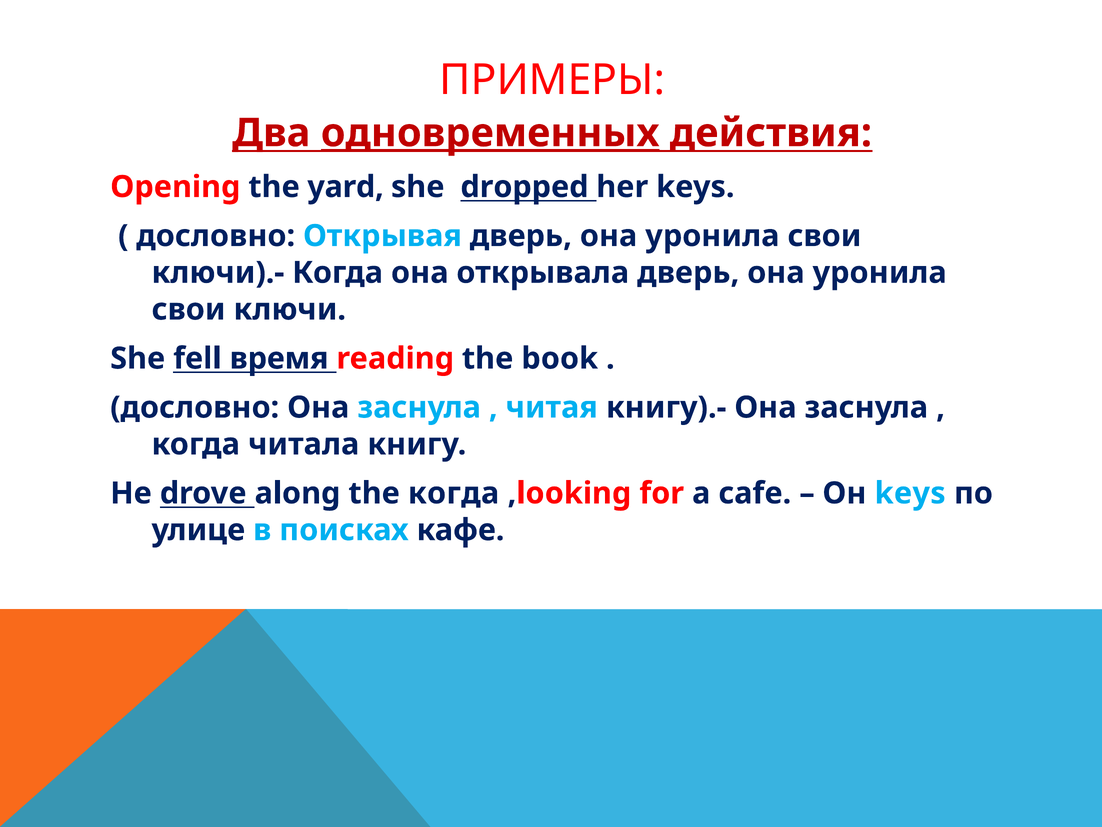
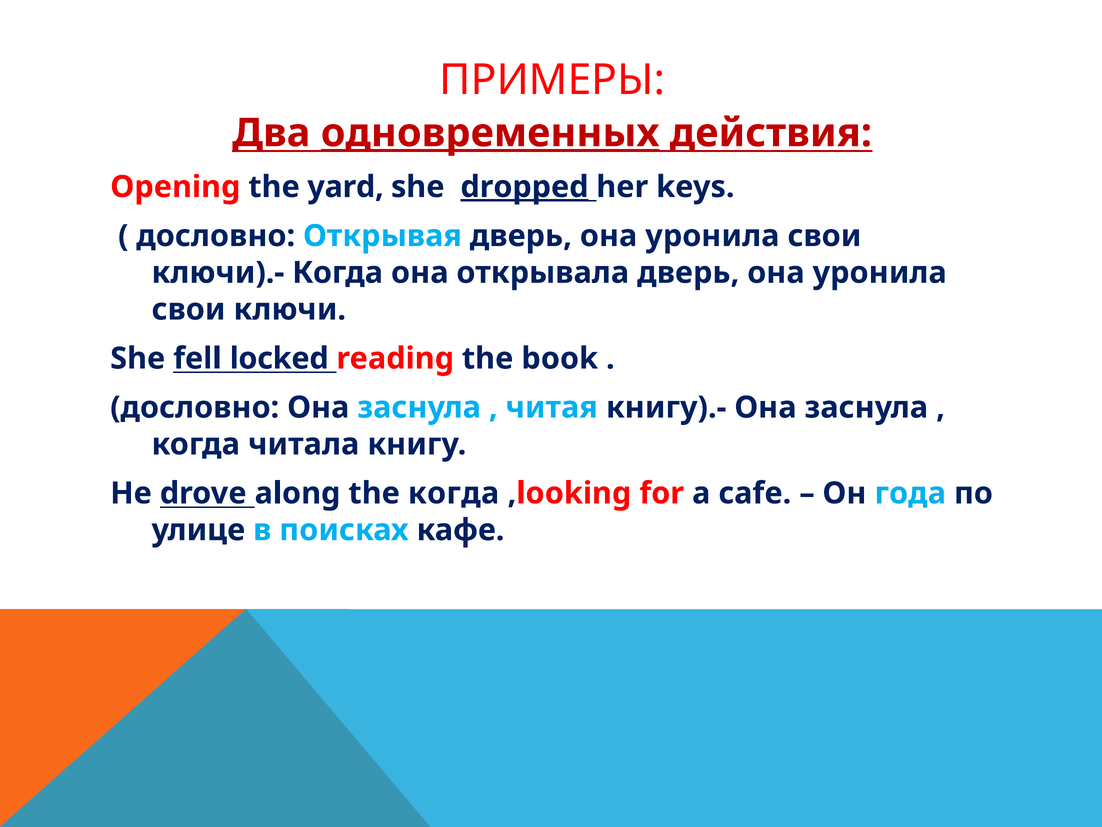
dropped underline: none -> present (524, 187)
время: время -> locked (279, 358)
Он keys: keys -> года (910, 493)
